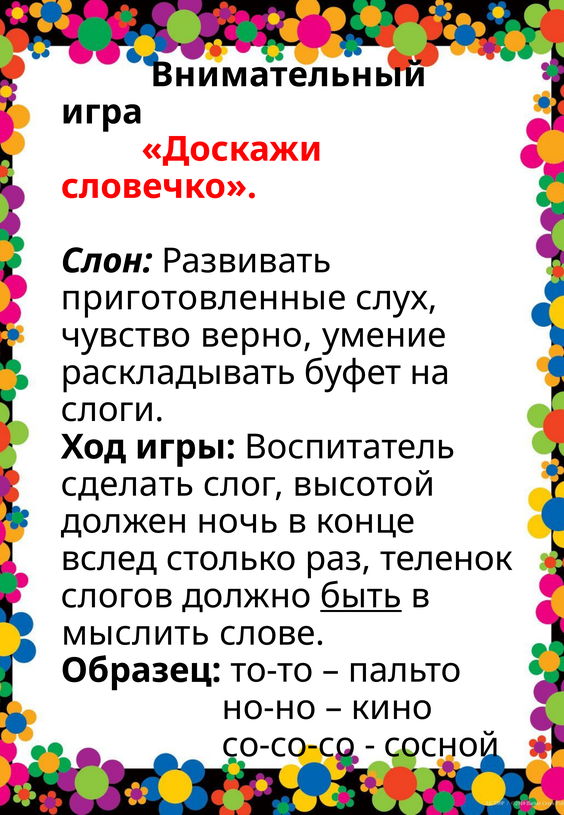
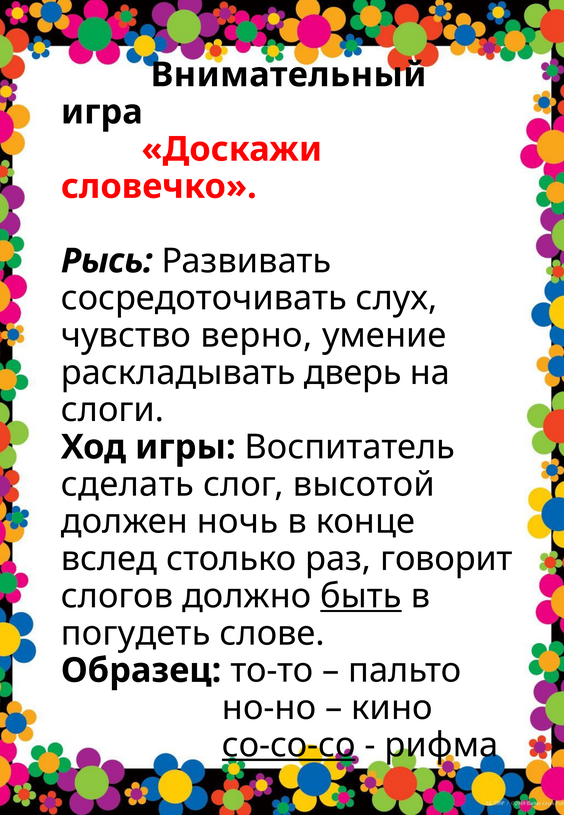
Слон: Слон -> Рысь (107, 261)
приготовленные: приготовленные -> сосредоточивать (204, 298)
буфет: буфет -> дверь (353, 373)
теленок: теленок -> говорит (446, 559)
мыслить: мыслить -> погудеть (136, 633)
со-со-со underline: none -> present (289, 745)
сосной: сосной -> рифма (441, 745)
